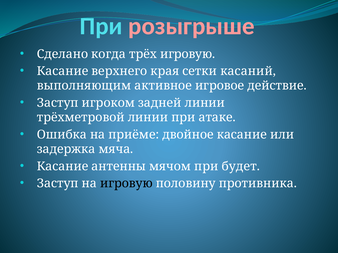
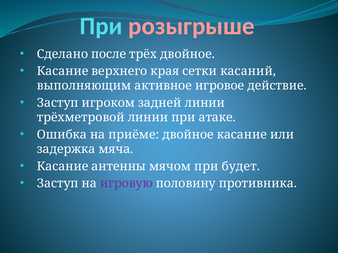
когда: когда -> после (109, 54)
трёх игровую: игровую -> двойное (188, 54)
игровую colour: black -> purple (126, 184)
